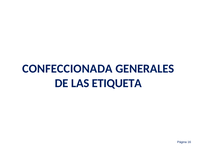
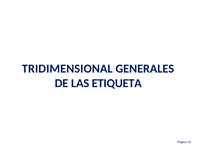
CONFECCIONADA: CONFECCIONADA -> TRIDIMENSIONAL (67, 69)
